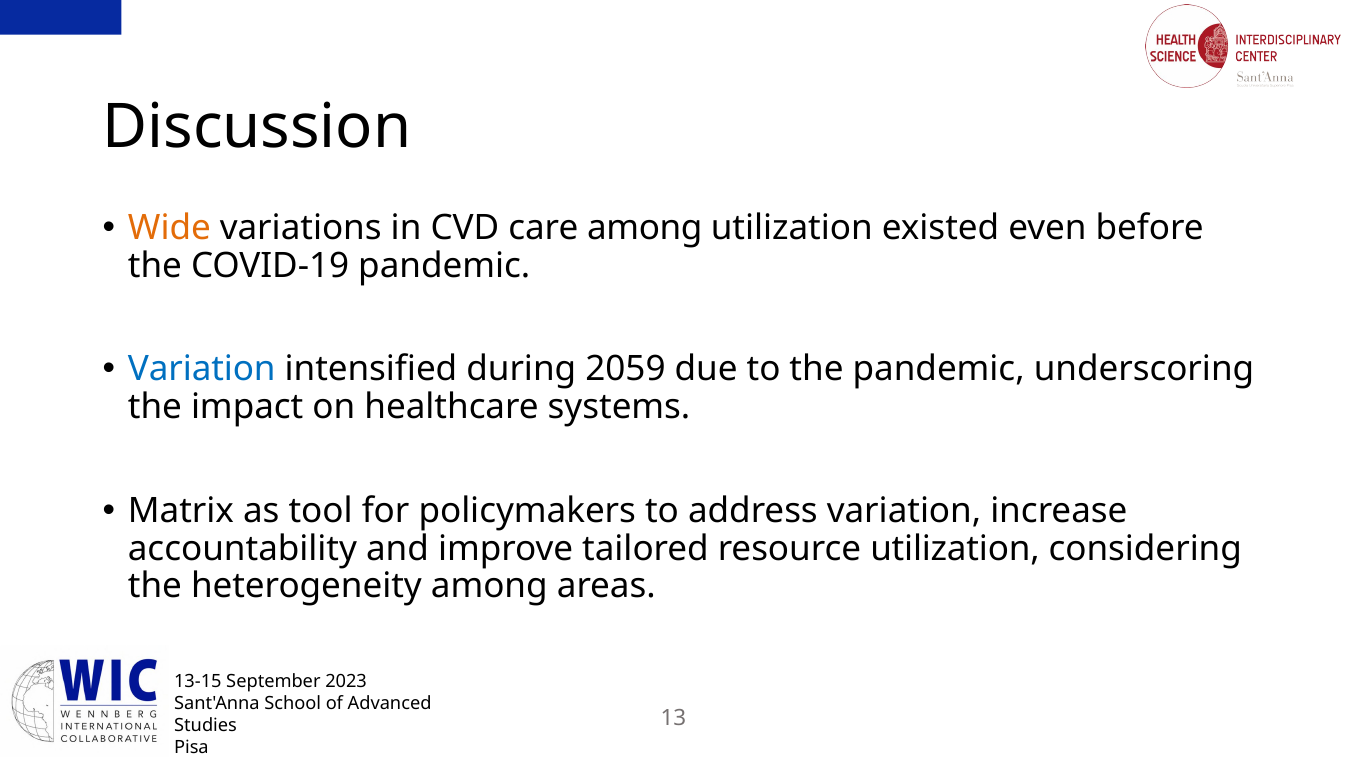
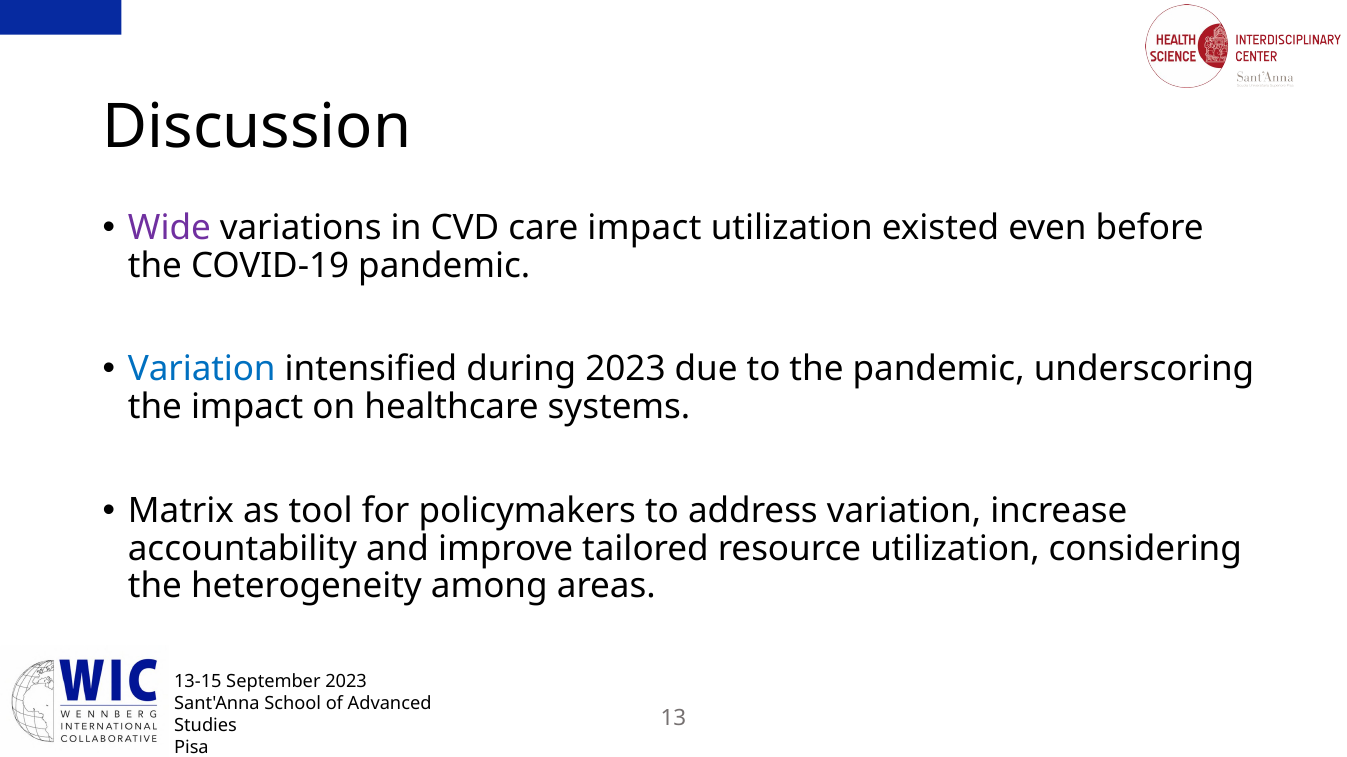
Wide colour: orange -> purple (169, 228)
care among: among -> impact (644, 228)
during 2059: 2059 -> 2023 (625, 369)
